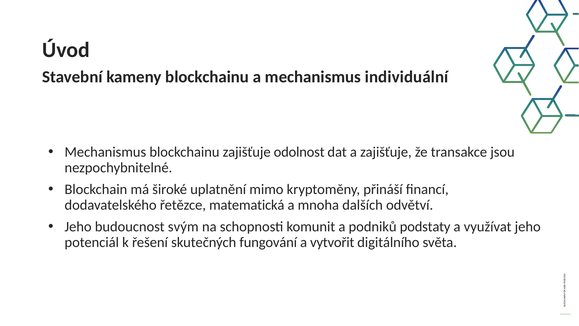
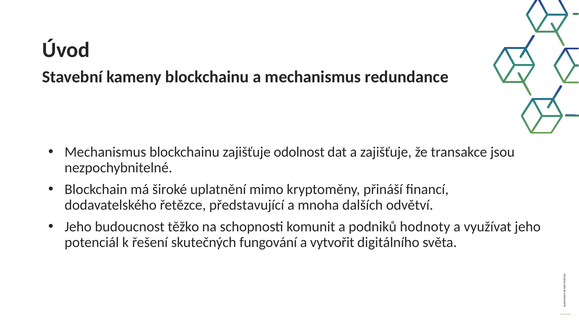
individuální: individuální -> redundance (407, 77)
matematická: matematická -> představující (247, 205)
svým: svým -> těžko (183, 227)
podstaty: podstaty -> hodnoty (425, 227)
